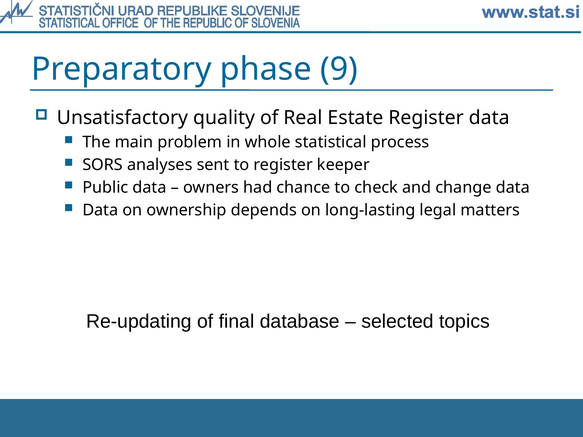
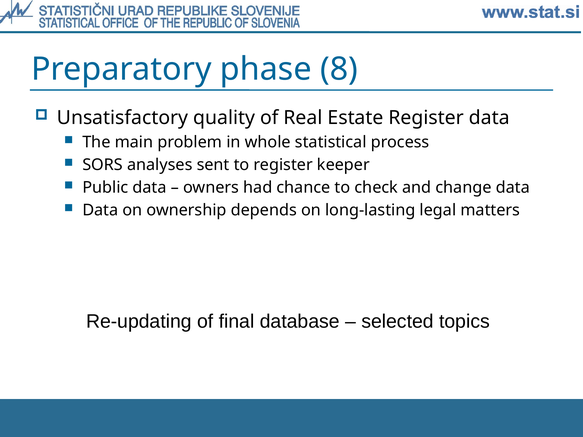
9: 9 -> 8 (339, 69)
